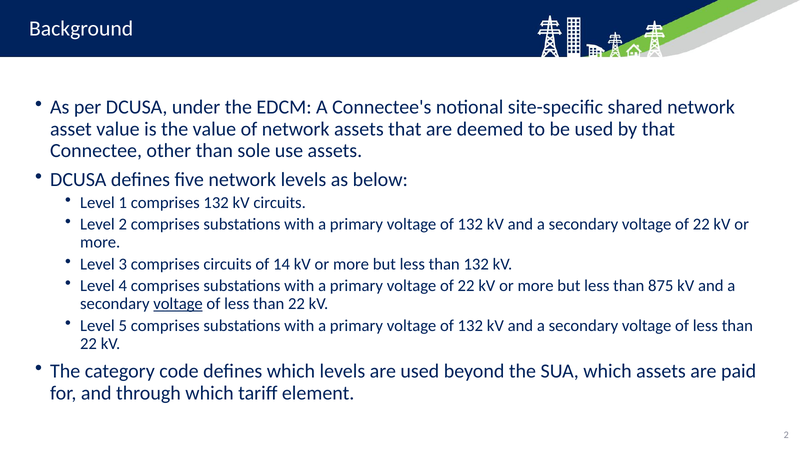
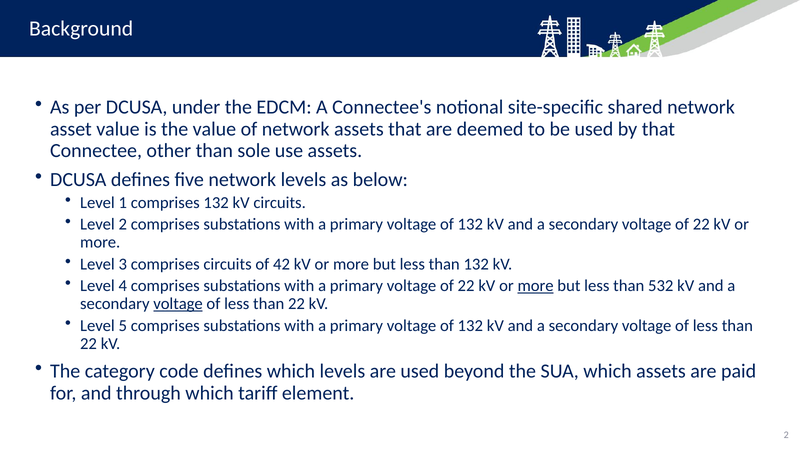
14: 14 -> 42 (282, 264)
more underline: none -> present (536, 286)
875: 875 -> 532 (661, 286)
